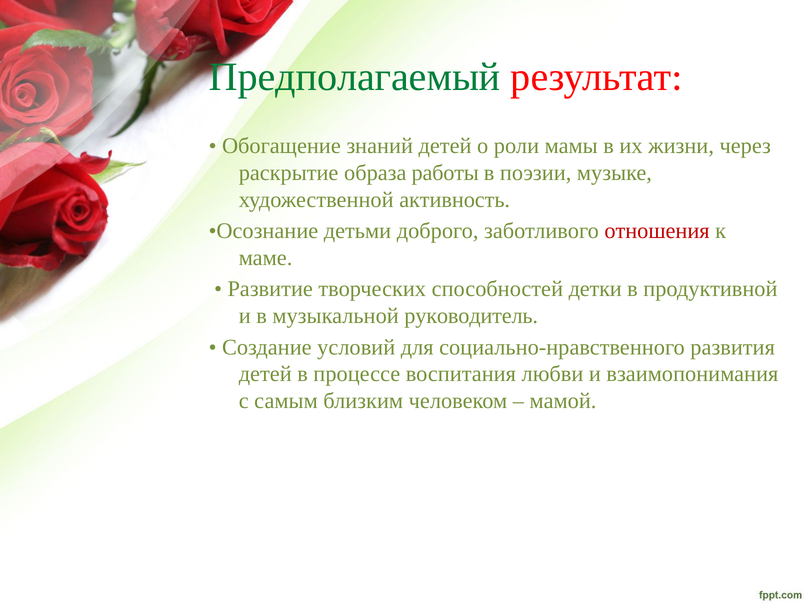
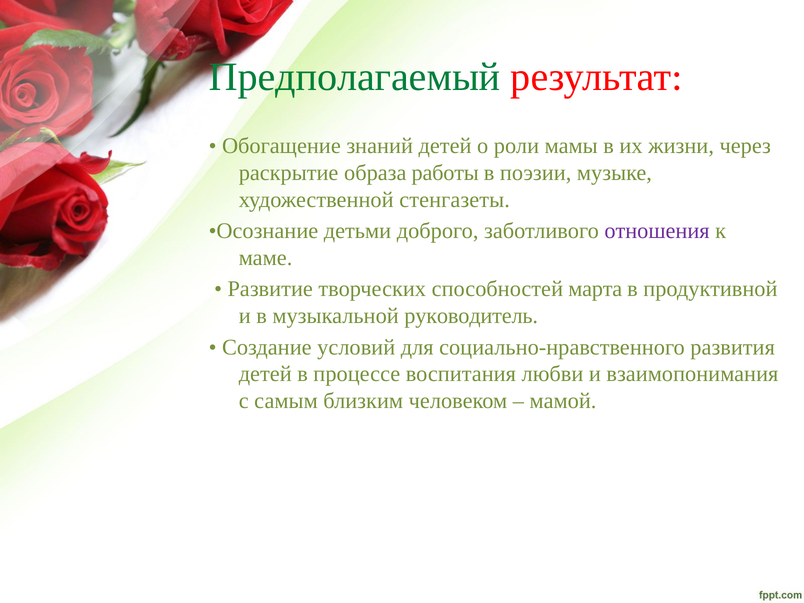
активность: активность -> стенгазеты (455, 200)
отношения colour: red -> purple (657, 231)
детки: детки -> марта (595, 289)
